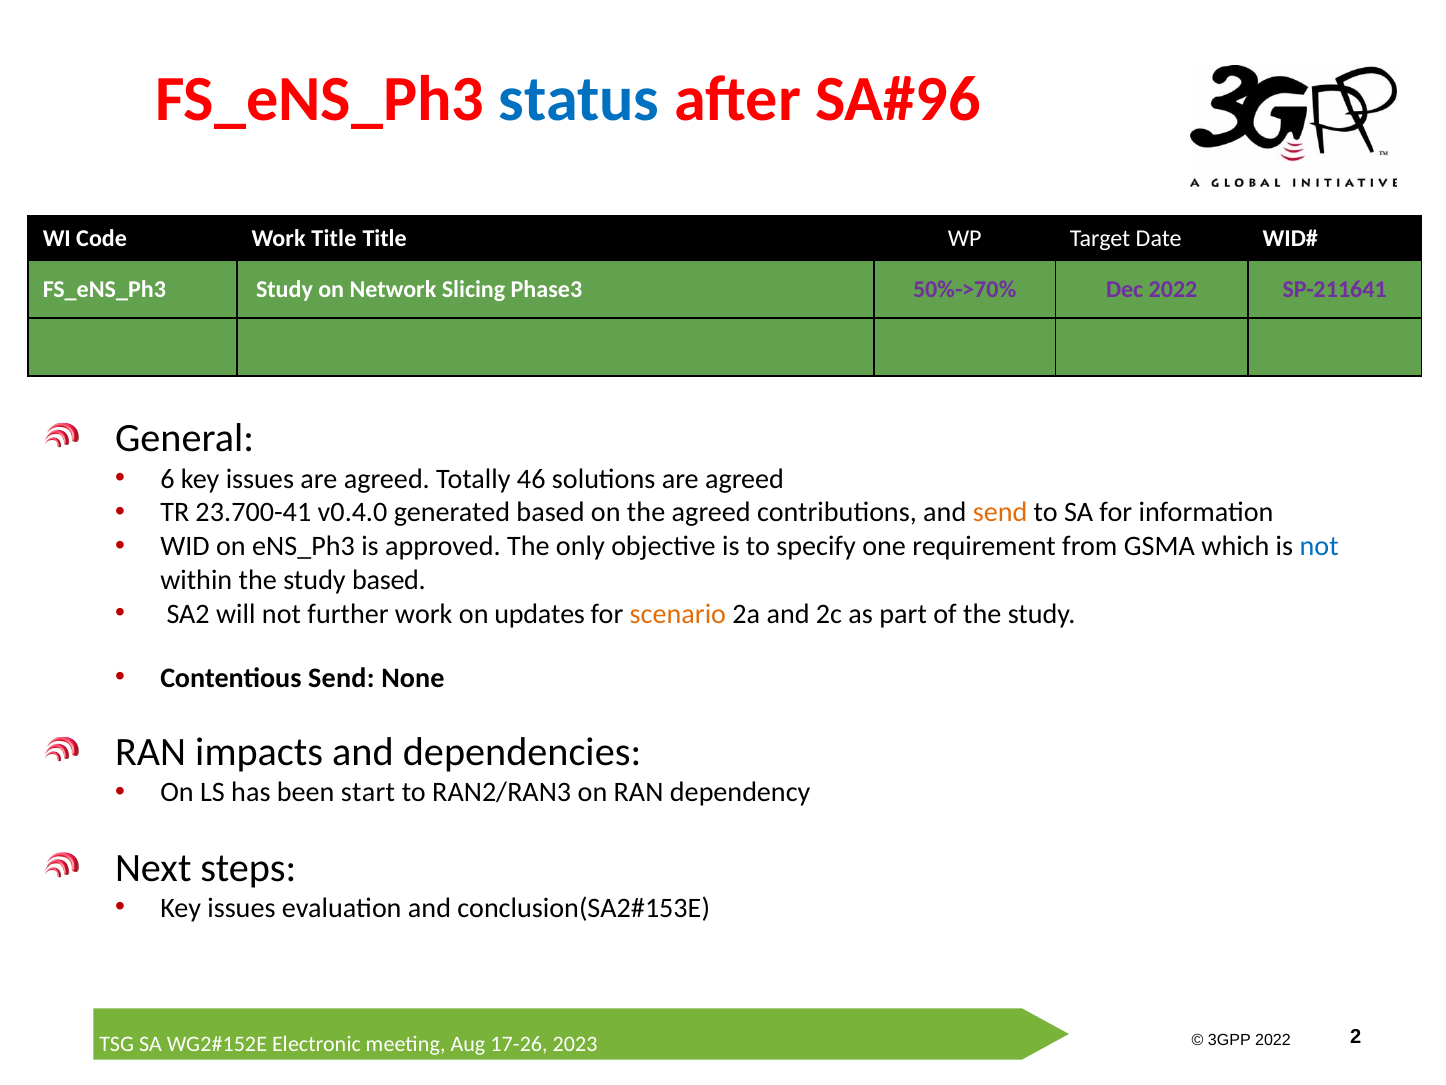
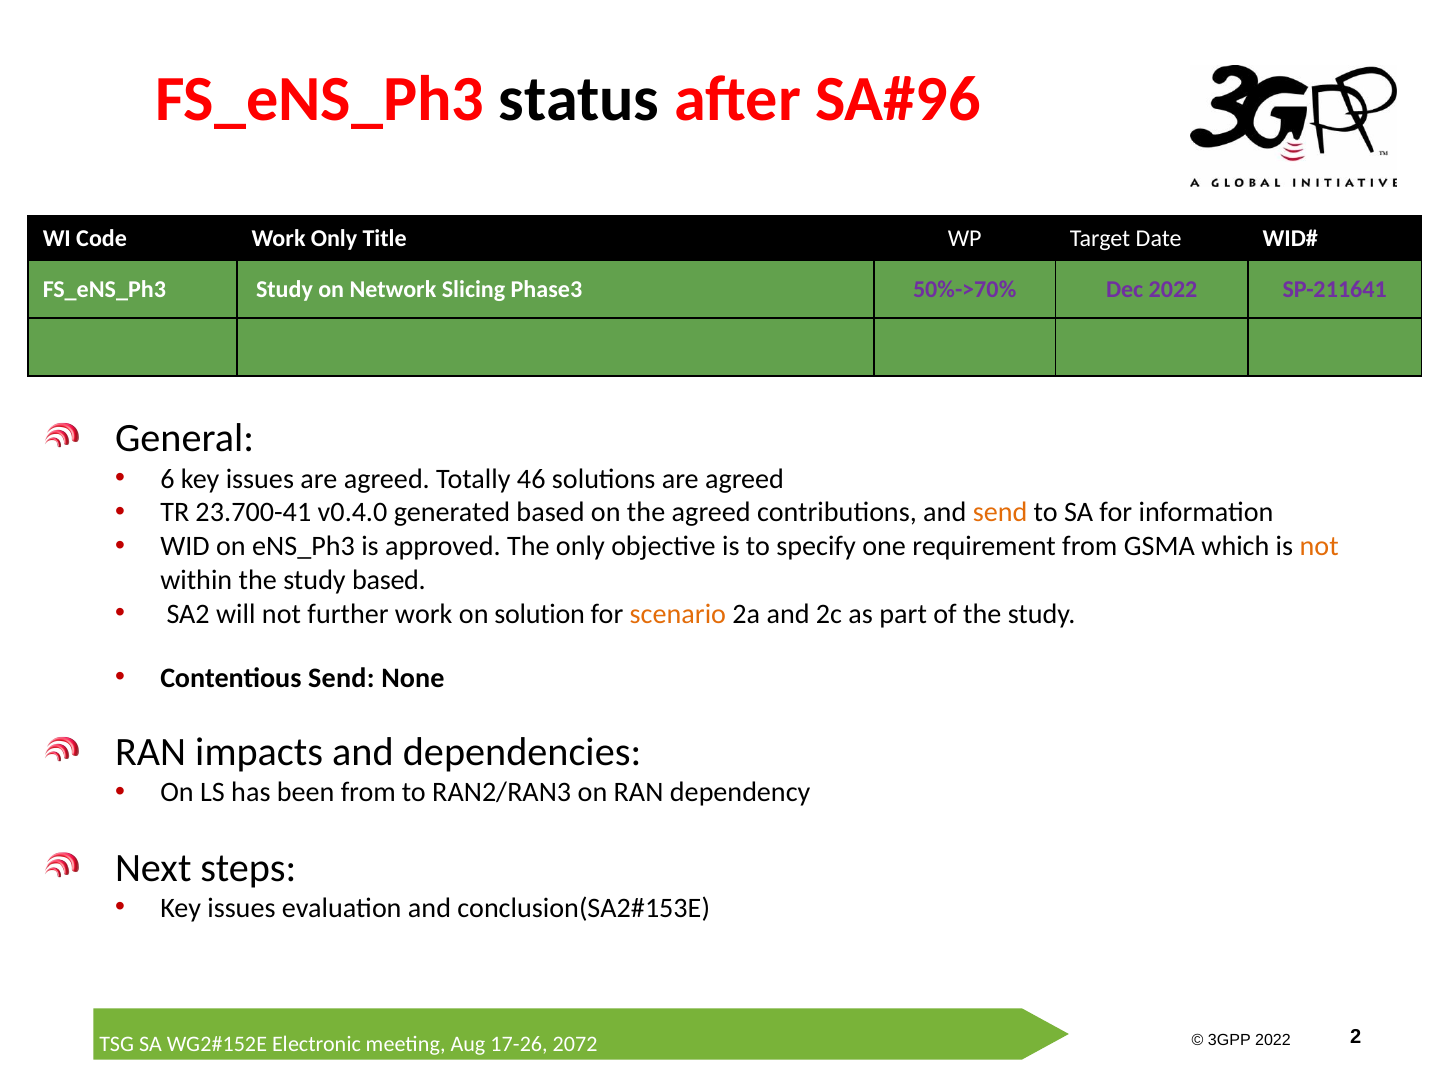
status colour: blue -> black (579, 100)
Work Title: Title -> Only (334, 238)
not colour: blue -> orange (1319, 546)
updates: updates -> solution (540, 614)
been start: start -> from (368, 792)
2023: 2023 -> 2072 (575, 1044)
